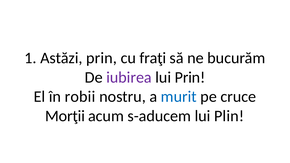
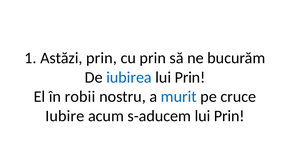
cu fraţi: fraţi -> prin (153, 58)
iubirea colour: purple -> blue (129, 77)
Morţii: Morţii -> Iubire (65, 116)
s-aducem lui Plin: Plin -> Prin (229, 116)
